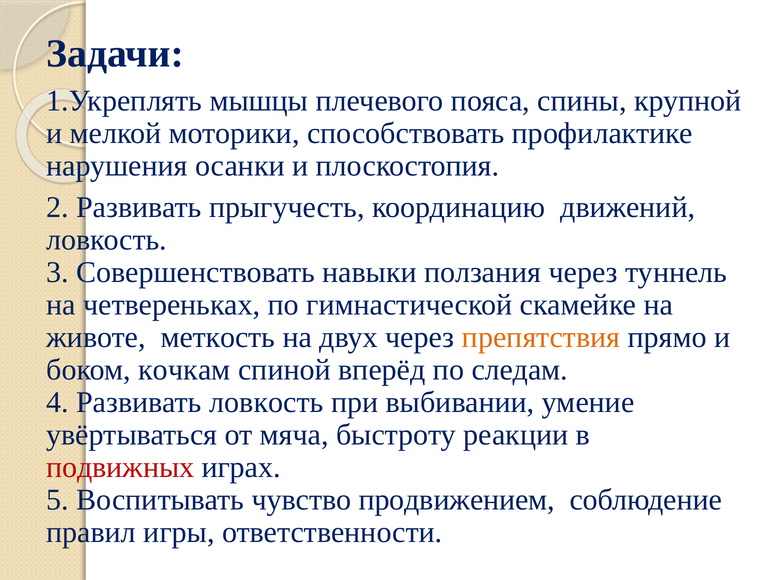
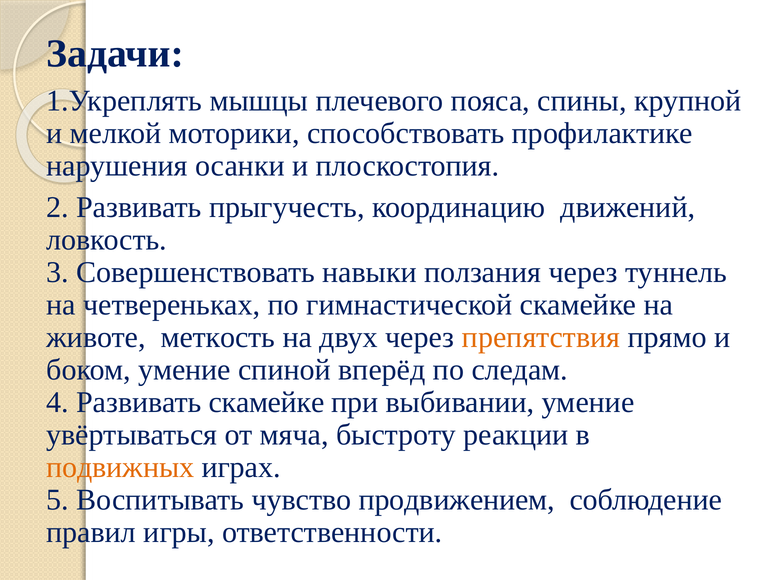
боком кочкам: кочкам -> умение (184, 370)
Развивать ловкость: ловкость -> скамейке (267, 403)
подвижных colour: red -> orange (120, 468)
